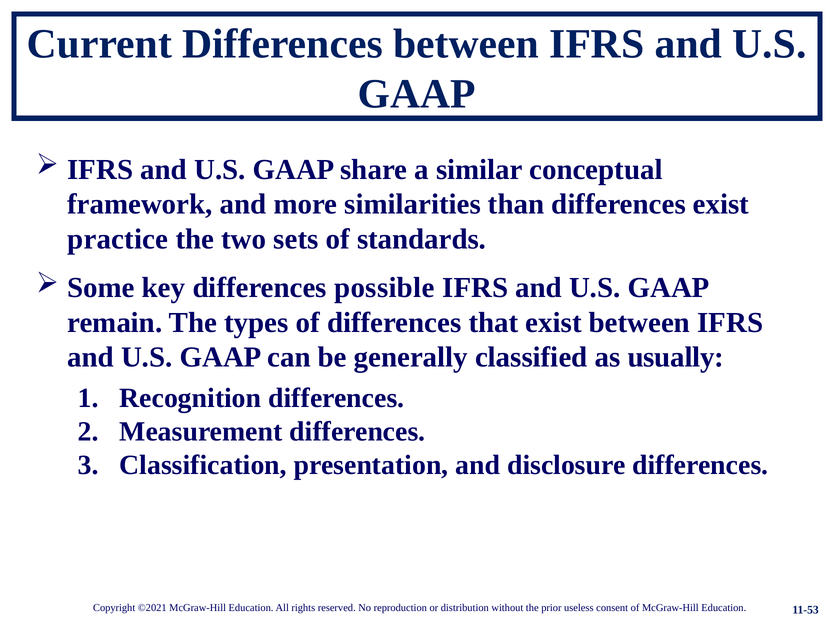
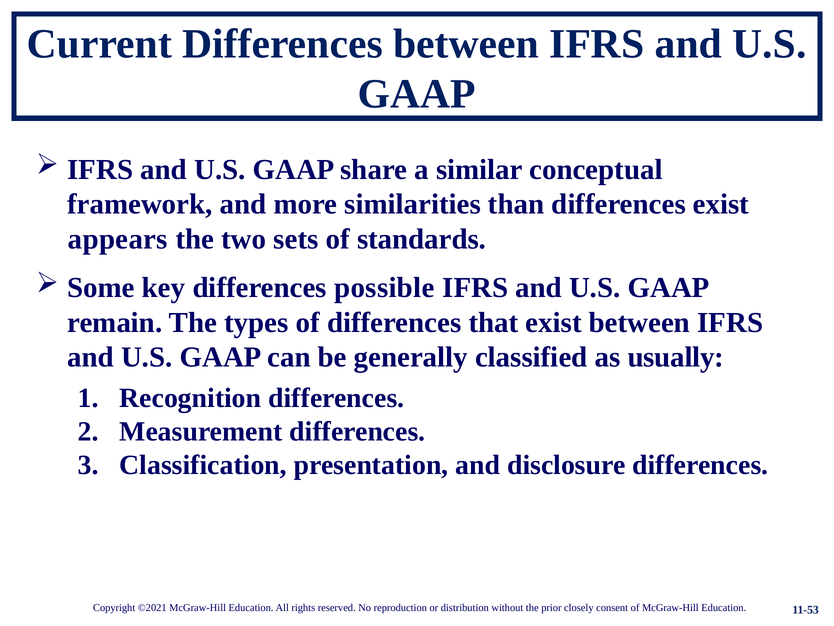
practice: practice -> appears (118, 239)
useless: useless -> closely (579, 607)
